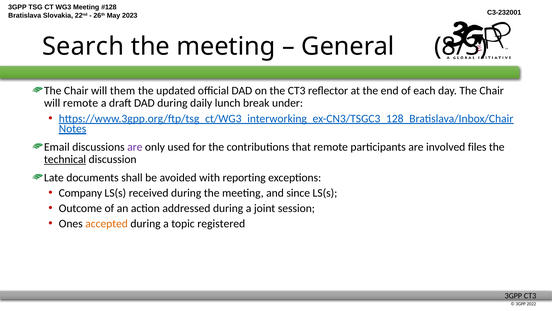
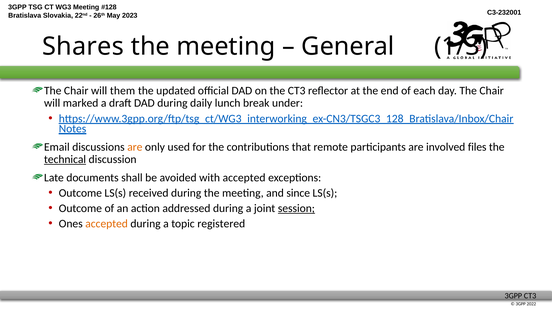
Search: Search -> Shares (83, 46)
8/3: 8/3 -> 1/3 (461, 46)
will remote: remote -> marked (81, 103)
are colour: purple -> orange (135, 147)
with reporting: reporting -> accepted (244, 177)
Company: Company -> Outcome (80, 193)
session underline: none -> present (296, 208)
